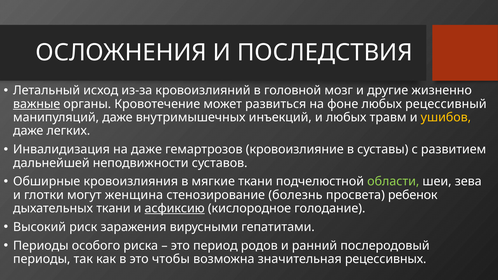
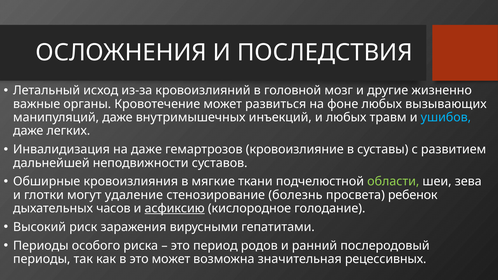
важные underline: present -> none (37, 104)
рецессивный: рецессивный -> вызывающих (446, 104)
ушибов colour: yellow -> light blue (446, 117)
женщина: женщина -> удаление (134, 195)
дыхательных ткани: ткани -> часов (113, 208)
это чтобы: чтобы -> может (171, 259)
